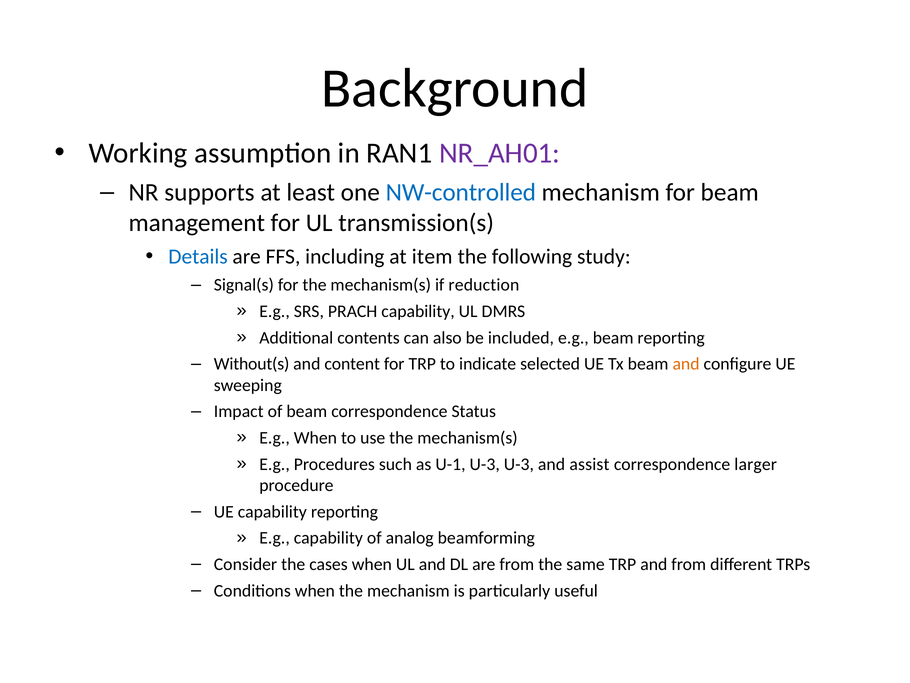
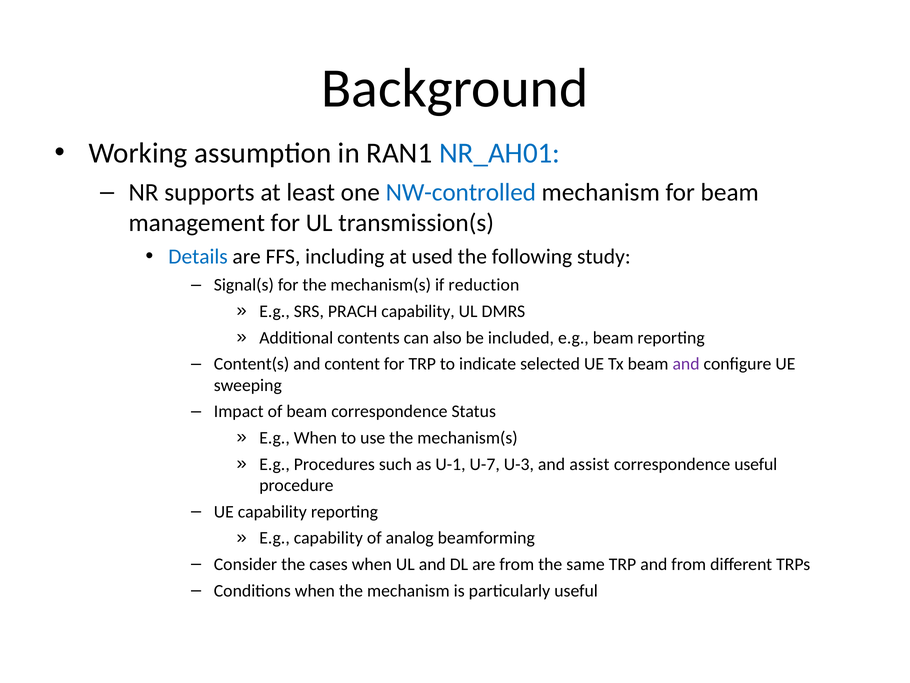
NR_AH01 colour: purple -> blue (500, 153)
item: item -> used (432, 257)
Without(s: Without(s -> Content(s (252, 364)
and colour: orange -> purple (686, 364)
U-1 U-3: U-3 -> U-7 (485, 464)
correspondence larger: larger -> useful (756, 464)
